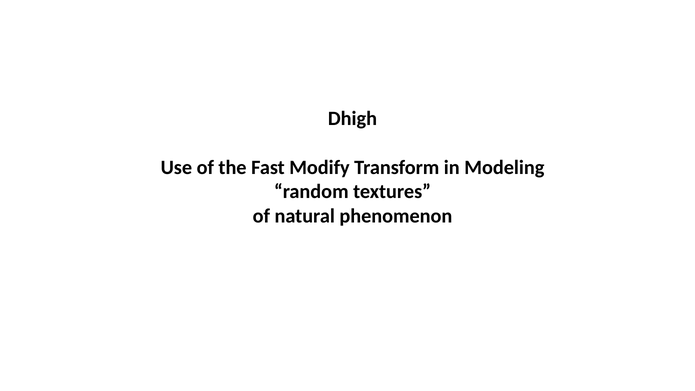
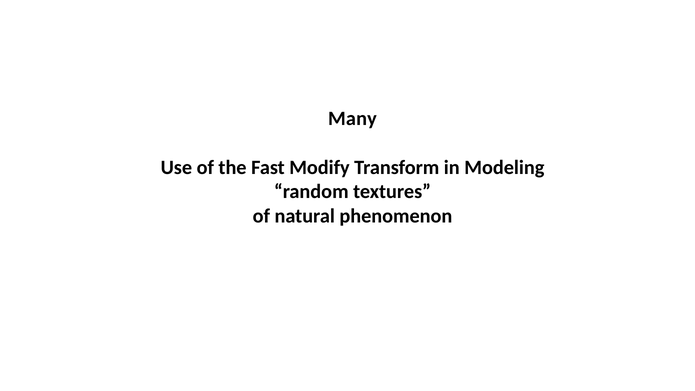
Dhigh: Dhigh -> Many (352, 119)
